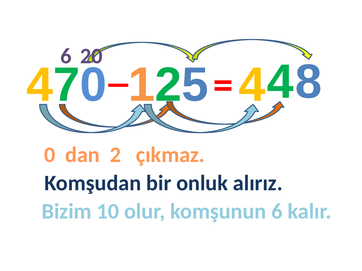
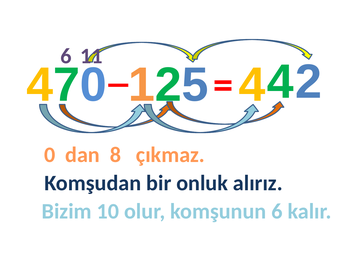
20: 20 -> 11 (91, 56)
8: 8 -> 2 (309, 82)
2: 2 -> 8 (115, 155)
